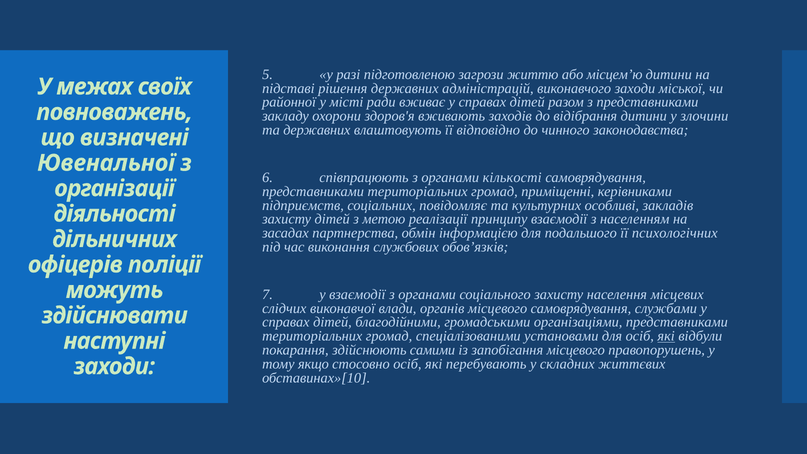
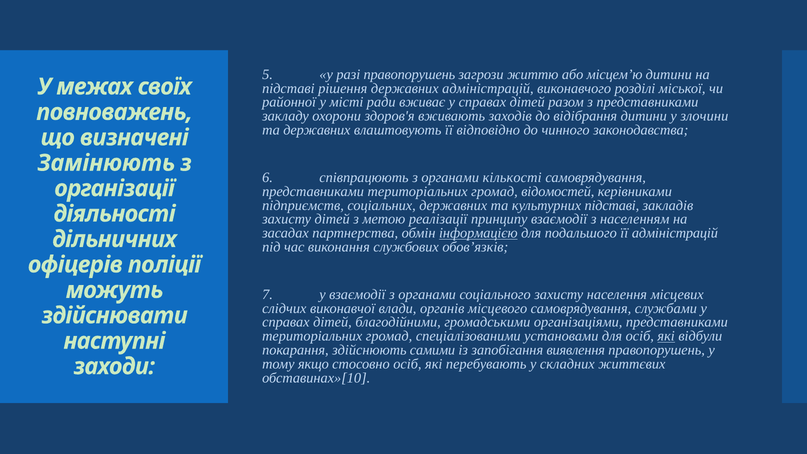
разі підготовленою: підготовленою -> правопорушень (409, 74)
виконавчого заходи: заходи -> розділі (635, 88)
Ювенальної: Ювенальної -> Замінюють (106, 163)
приміщенні: приміщенні -> відомостей (558, 191)
соціальних повідомляє: повідомляє -> державних (453, 205)
культурних особливі: особливі -> підставі (612, 205)
інформацією underline: none -> present (478, 233)
її психологічних: психологічних -> адміністрацій (675, 233)
запобігання місцевого: місцевого -> виявлення (576, 350)
